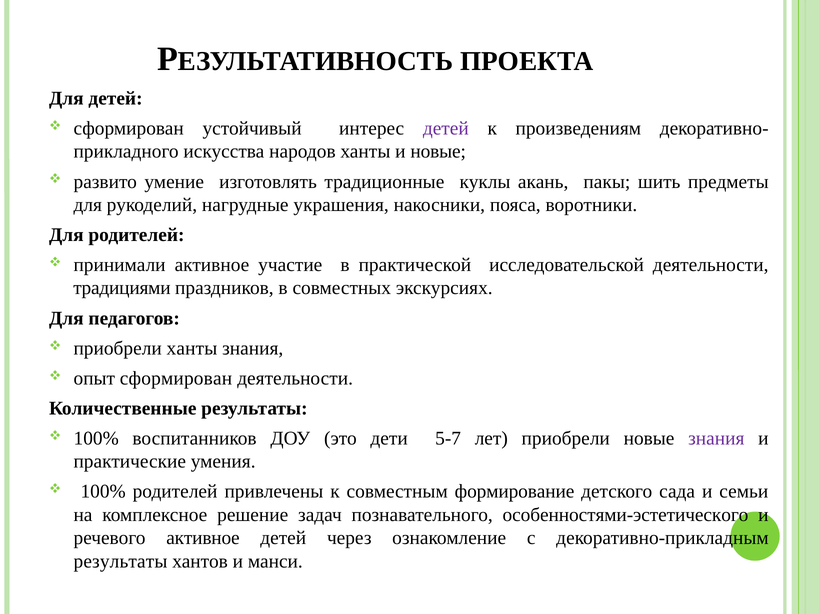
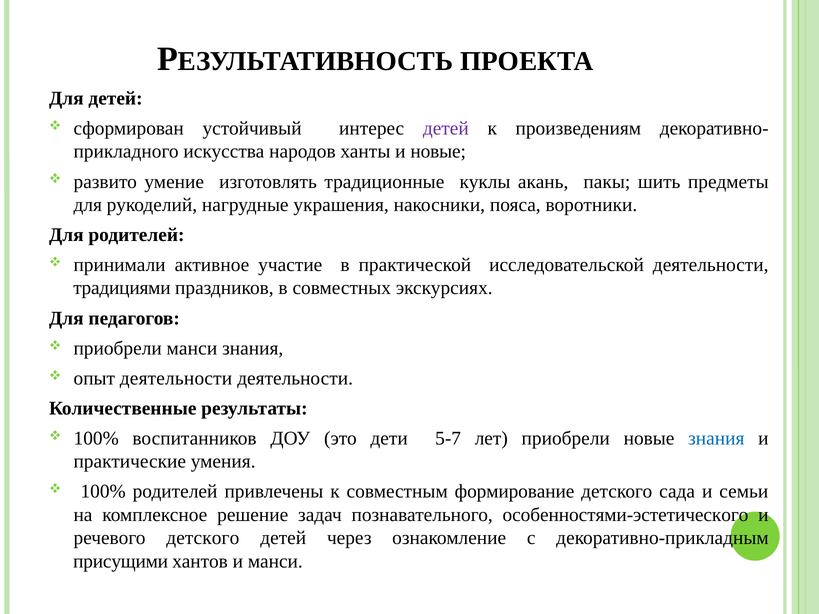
приобрели ханты: ханты -> манси (192, 348)
опыт сформирован: сформирован -> деятельности (176, 378)
знания colour: purple -> blue (716, 438)
речевого активное: активное -> детского (203, 538)
результаты: результаты -> присущими (121, 561)
